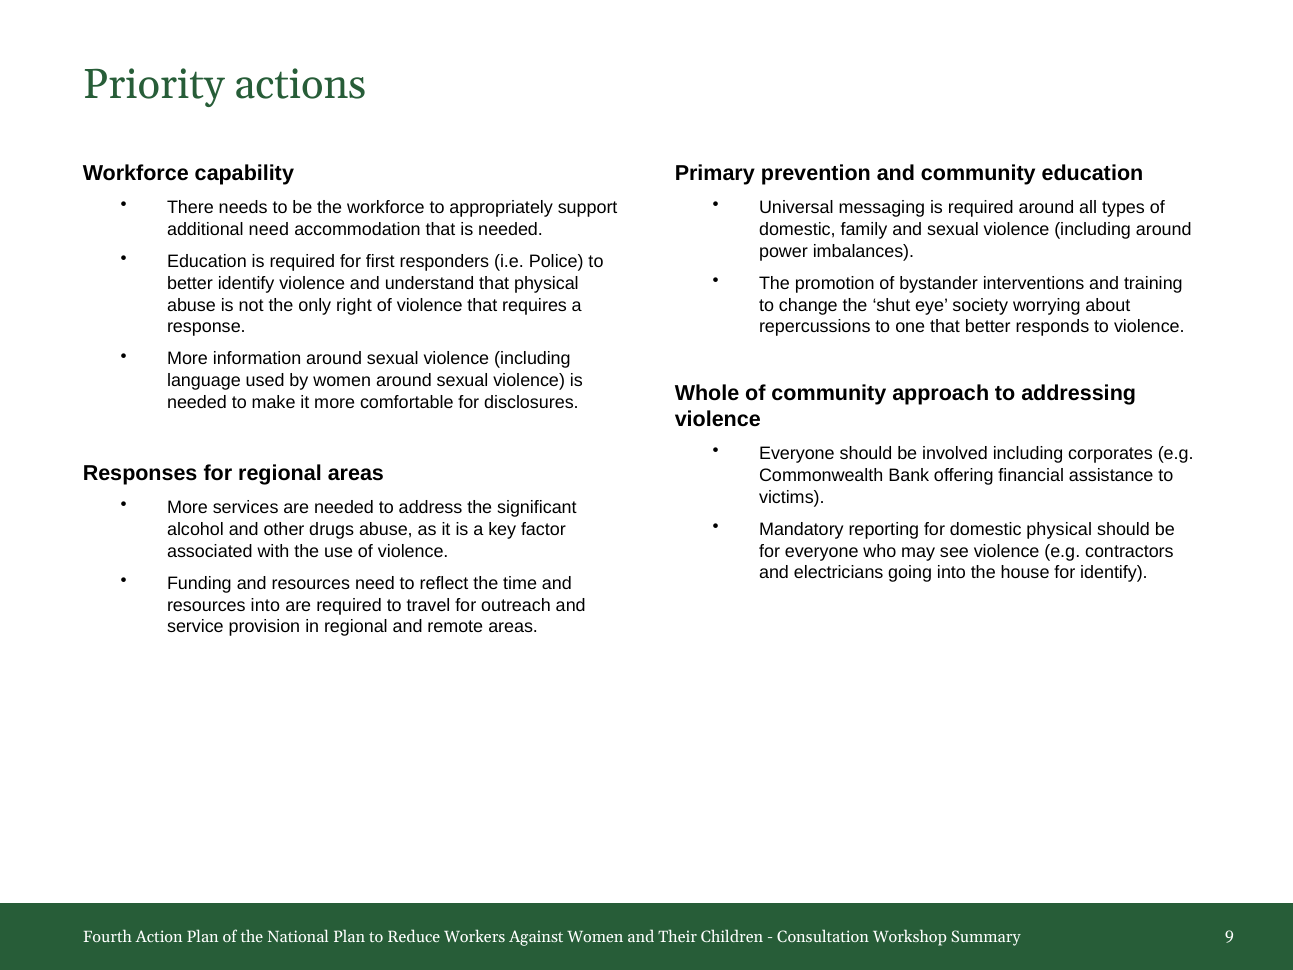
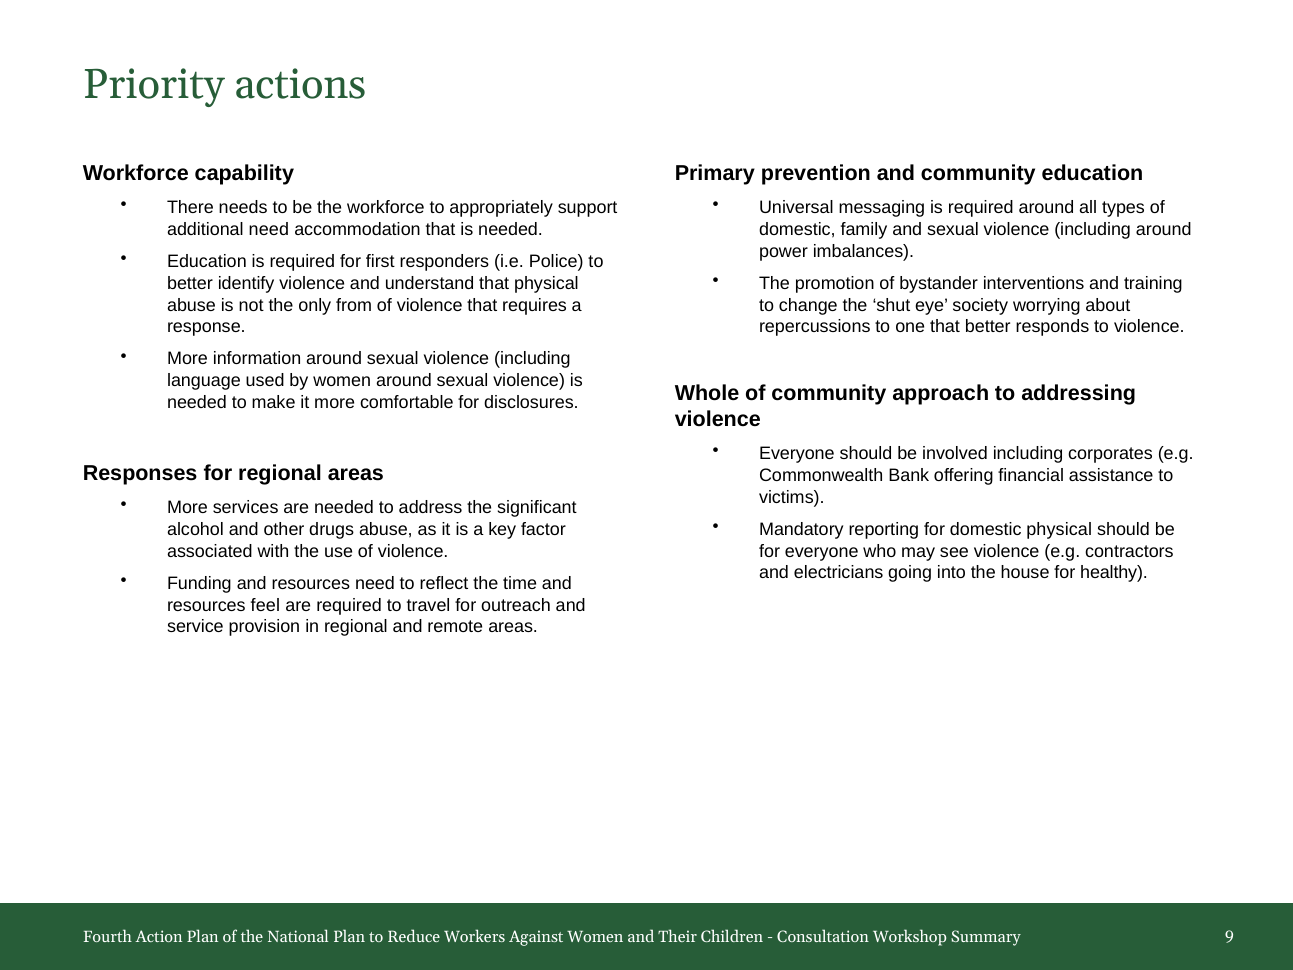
right: right -> from (354, 305)
for identify: identify -> healthy (1114, 573)
resources into: into -> feel (265, 605)
